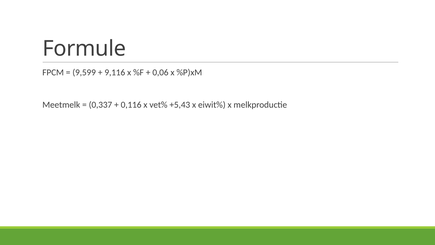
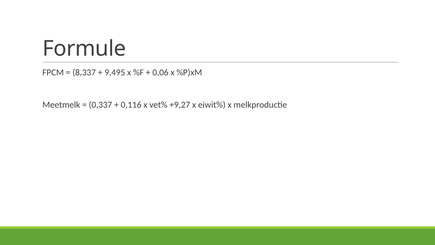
9,599: 9,599 -> 8,337 (84, 72)
9,116: 9,116 -> 9,495 (115, 72)
+5,43: +5,43 -> +9,27 (180, 105)
